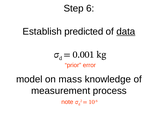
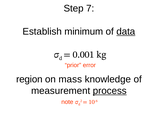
6: 6 -> 7 (90, 8)
predicted: predicted -> minimum (84, 32)
model: model -> region (29, 80)
process underline: none -> present (110, 91)
